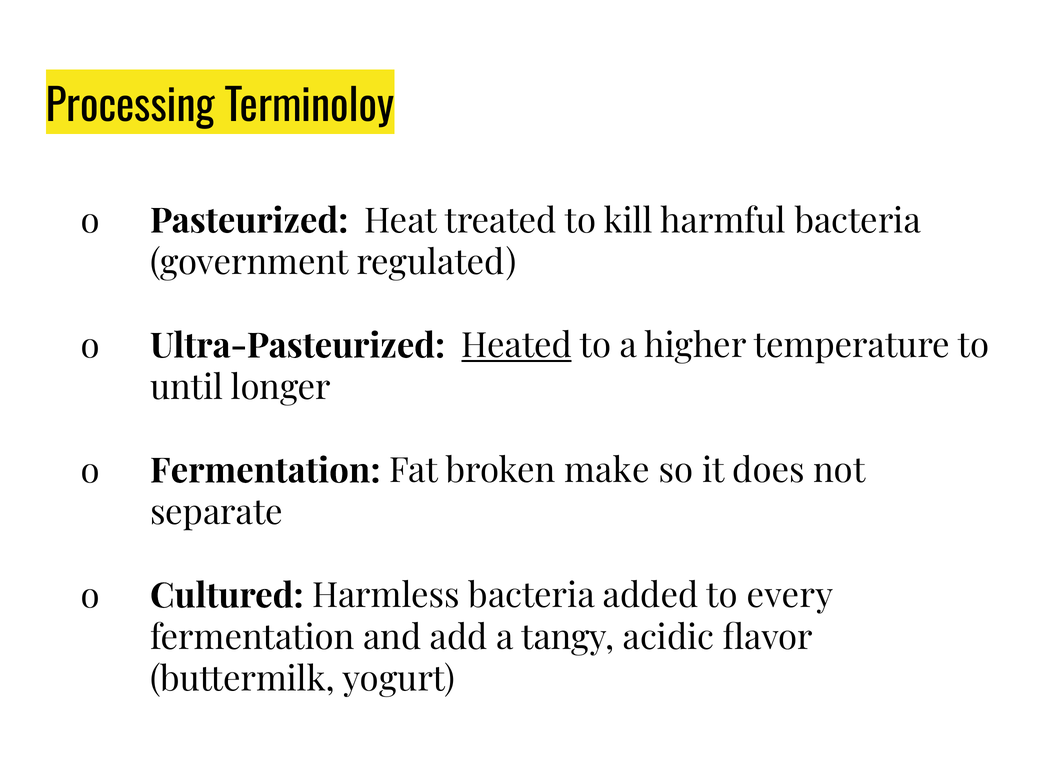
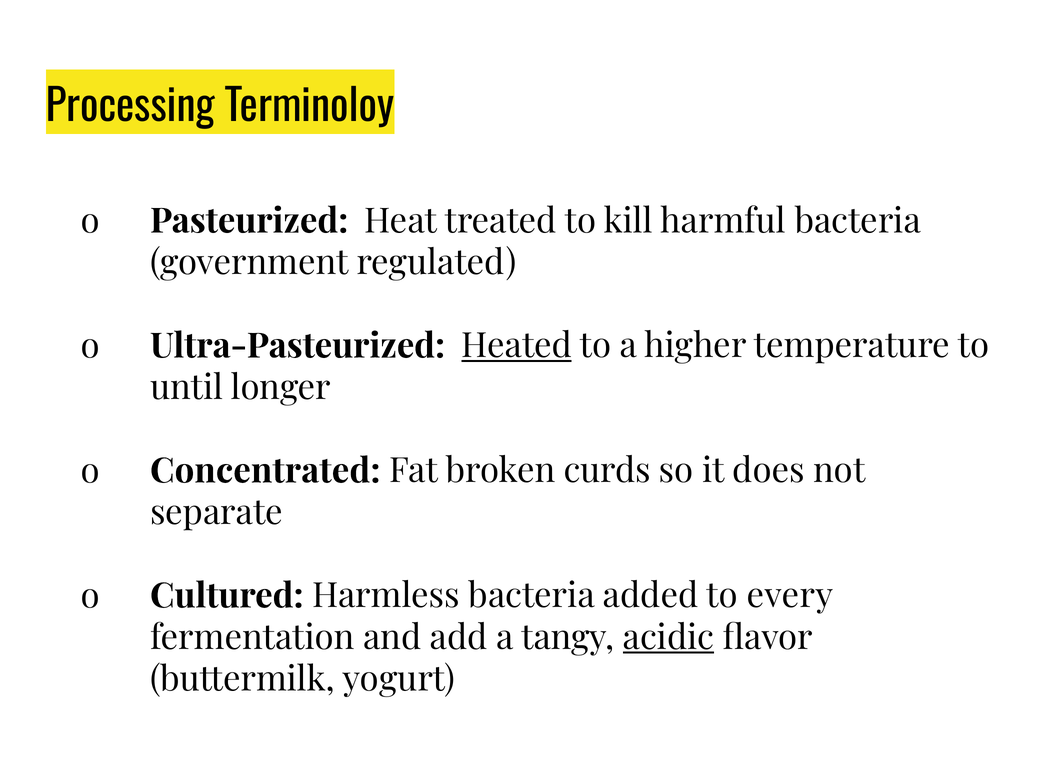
Fermentation: Fermentation -> Concentrated (265, 471)
make: make -> curds (607, 471)
acidic underline: none -> present (668, 637)
